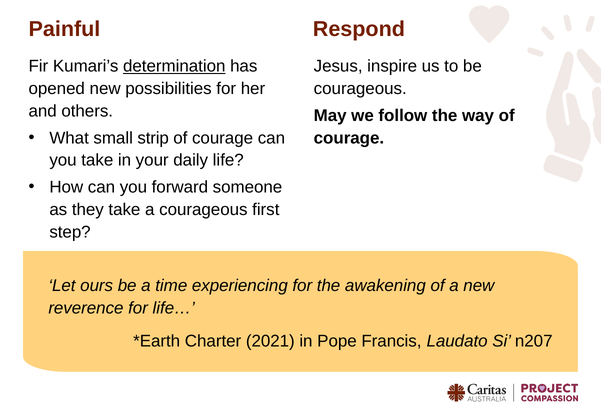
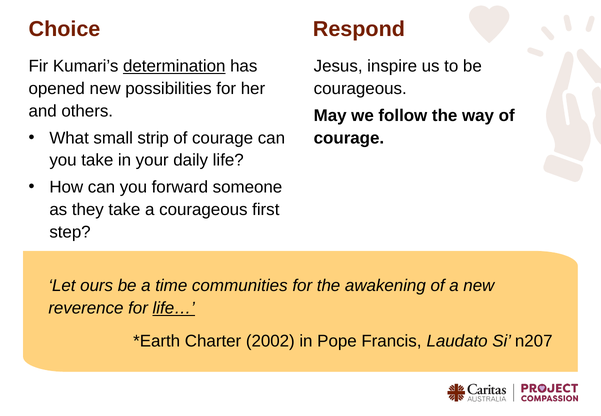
Painful: Painful -> Choice (64, 29)
experiencing: experiencing -> communities (240, 286)
life… underline: none -> present (174, 308)
2021: 2021 -> 2002 (270, 341)
